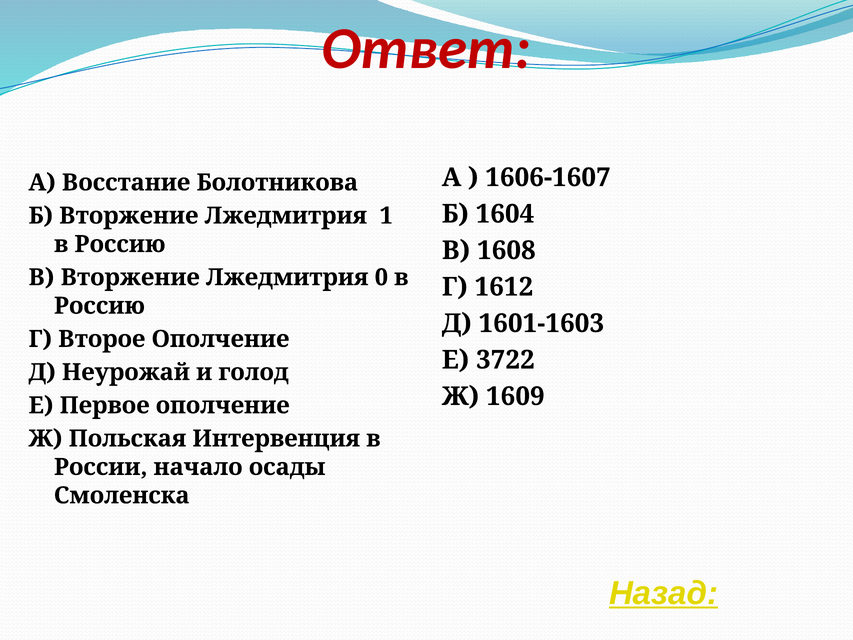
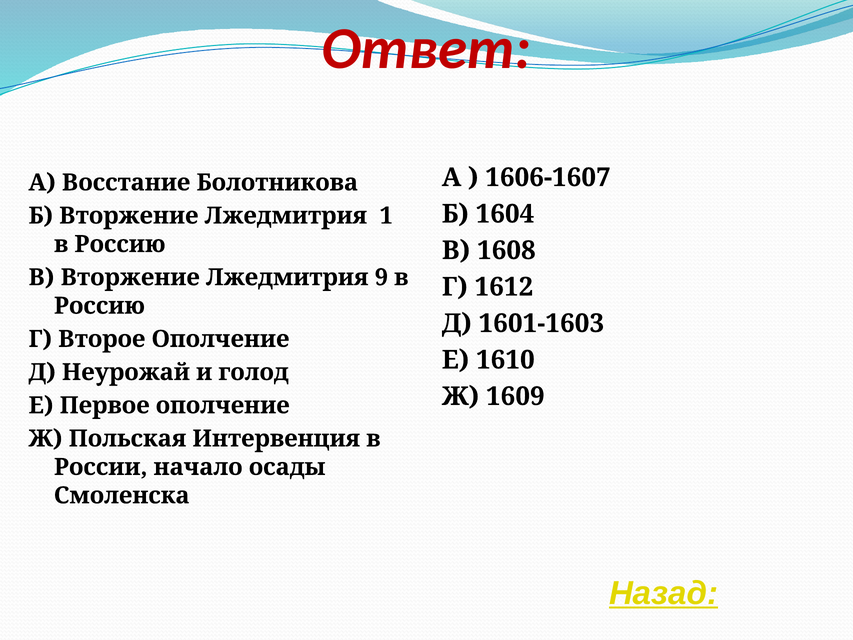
0: 0 -> 9 (381, 277)
3722: 3722 -> 1610 (505, 360)
